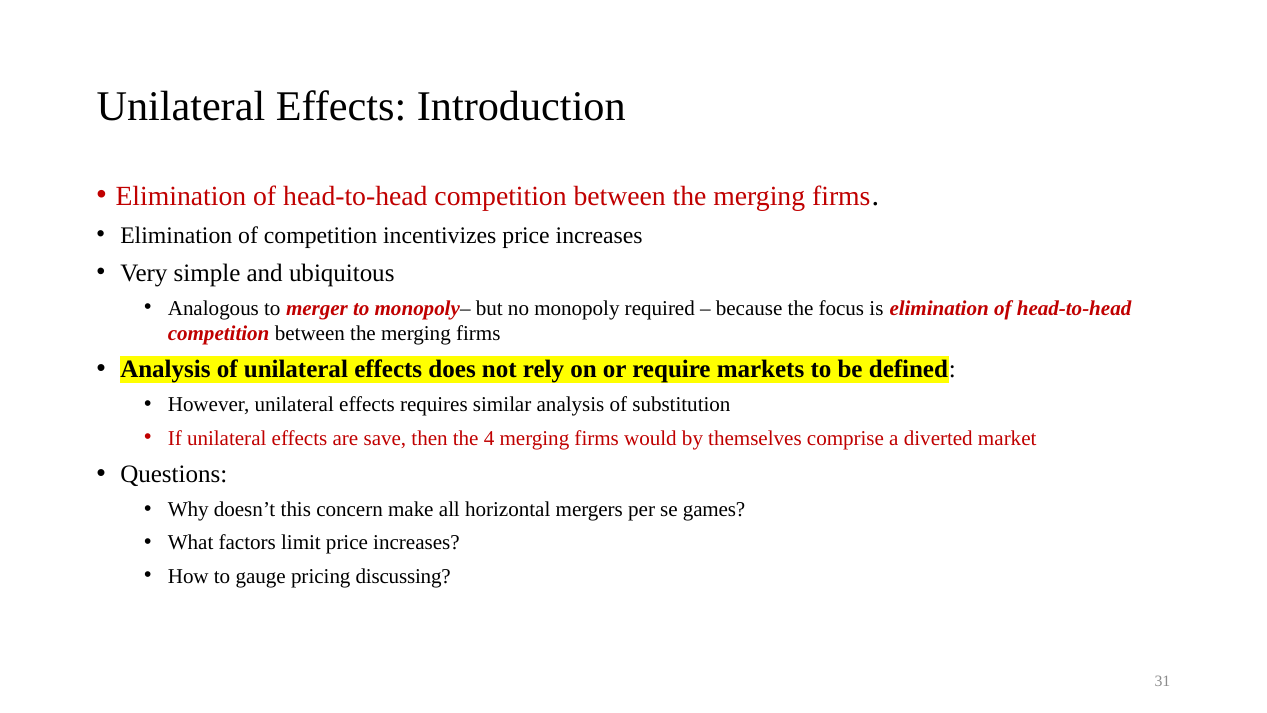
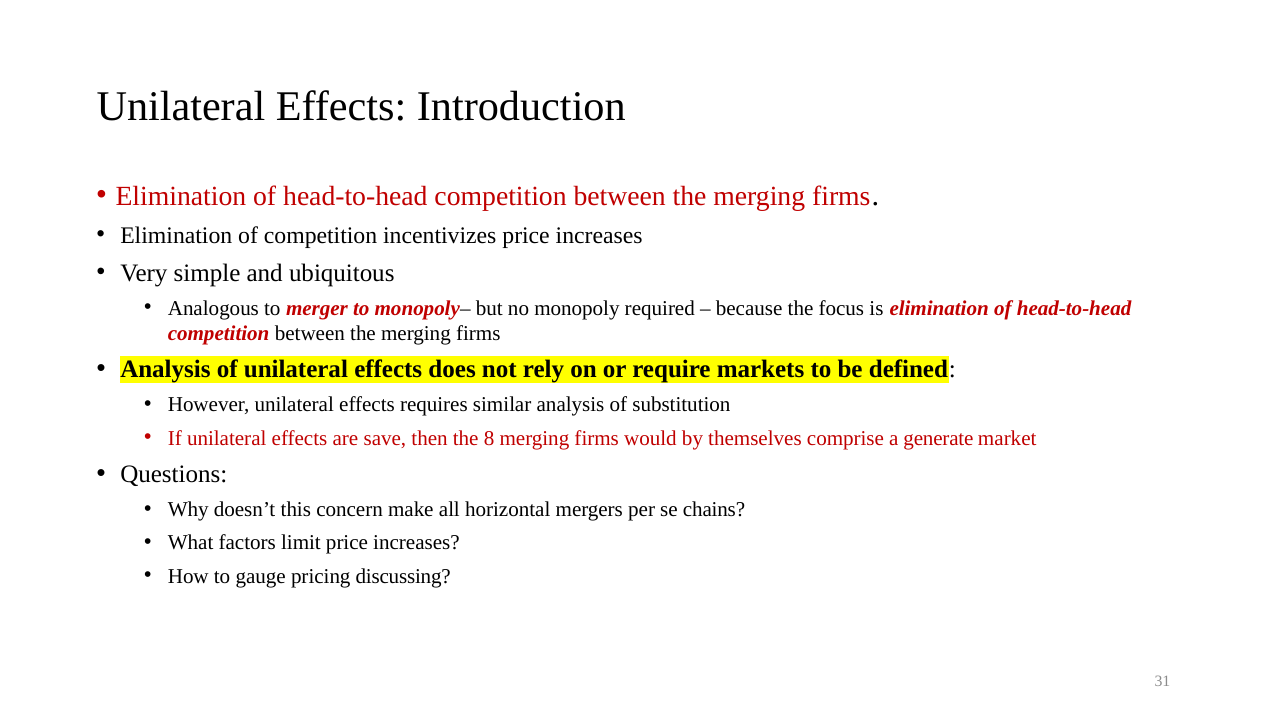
4: 4 -> 8 (489, 438)
diverted: diverted -> generate (938, 438)
games: games -> chains (714, 509)
